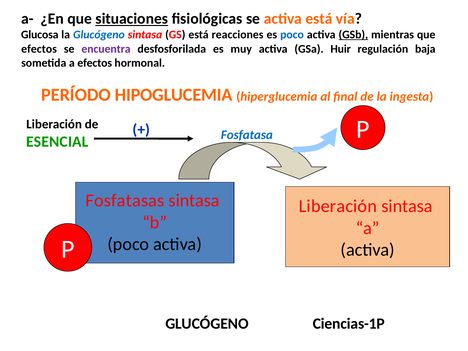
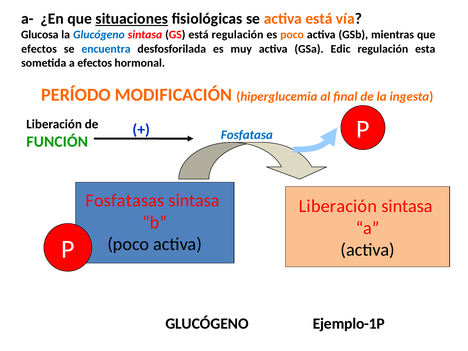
está reacciones: reacciones -> regulación (238, 35)
poco colour: blue -> orange (292, 35)
GSb underline: present -> none (353, 35)
encuentra colour: purple -> blue (106, 49)
Huir: Huir -> Edic (341, 49)
baja: baja -> esta (425, 49)
HIPOGLUCEMIA: HIPOGLUCEMIA -> MODIFICACIÓN (174, 95)
ESENCIAL: ESENCIAL -> FUNCIÓN (57, 142)
Ciencias-1P: Ciencias-1P -> Ejemplo-1P (349, 324)
